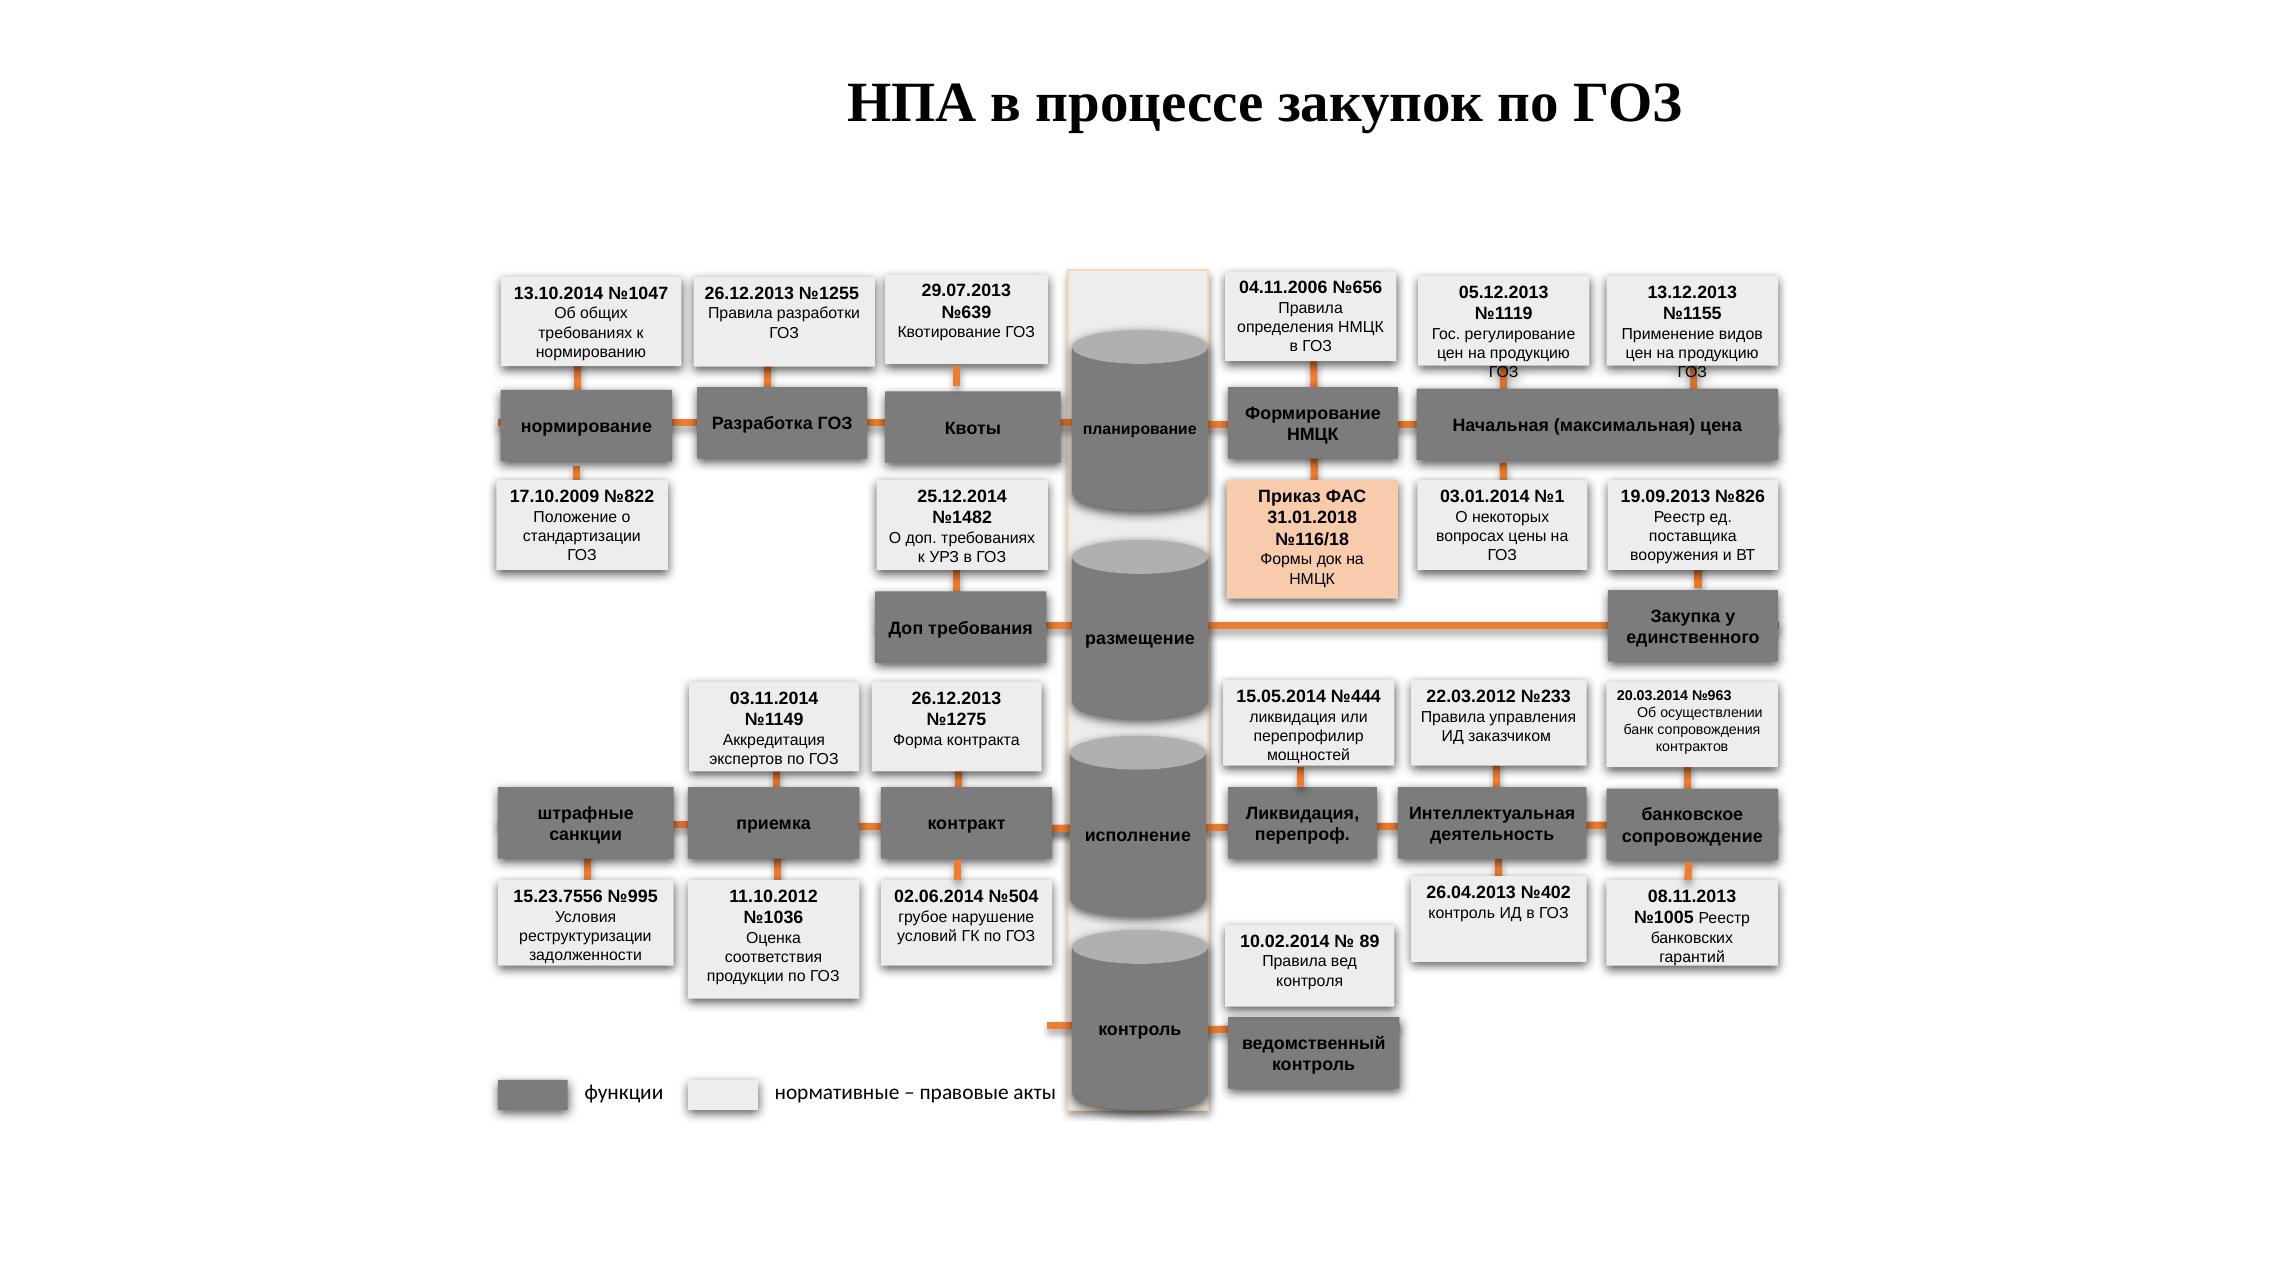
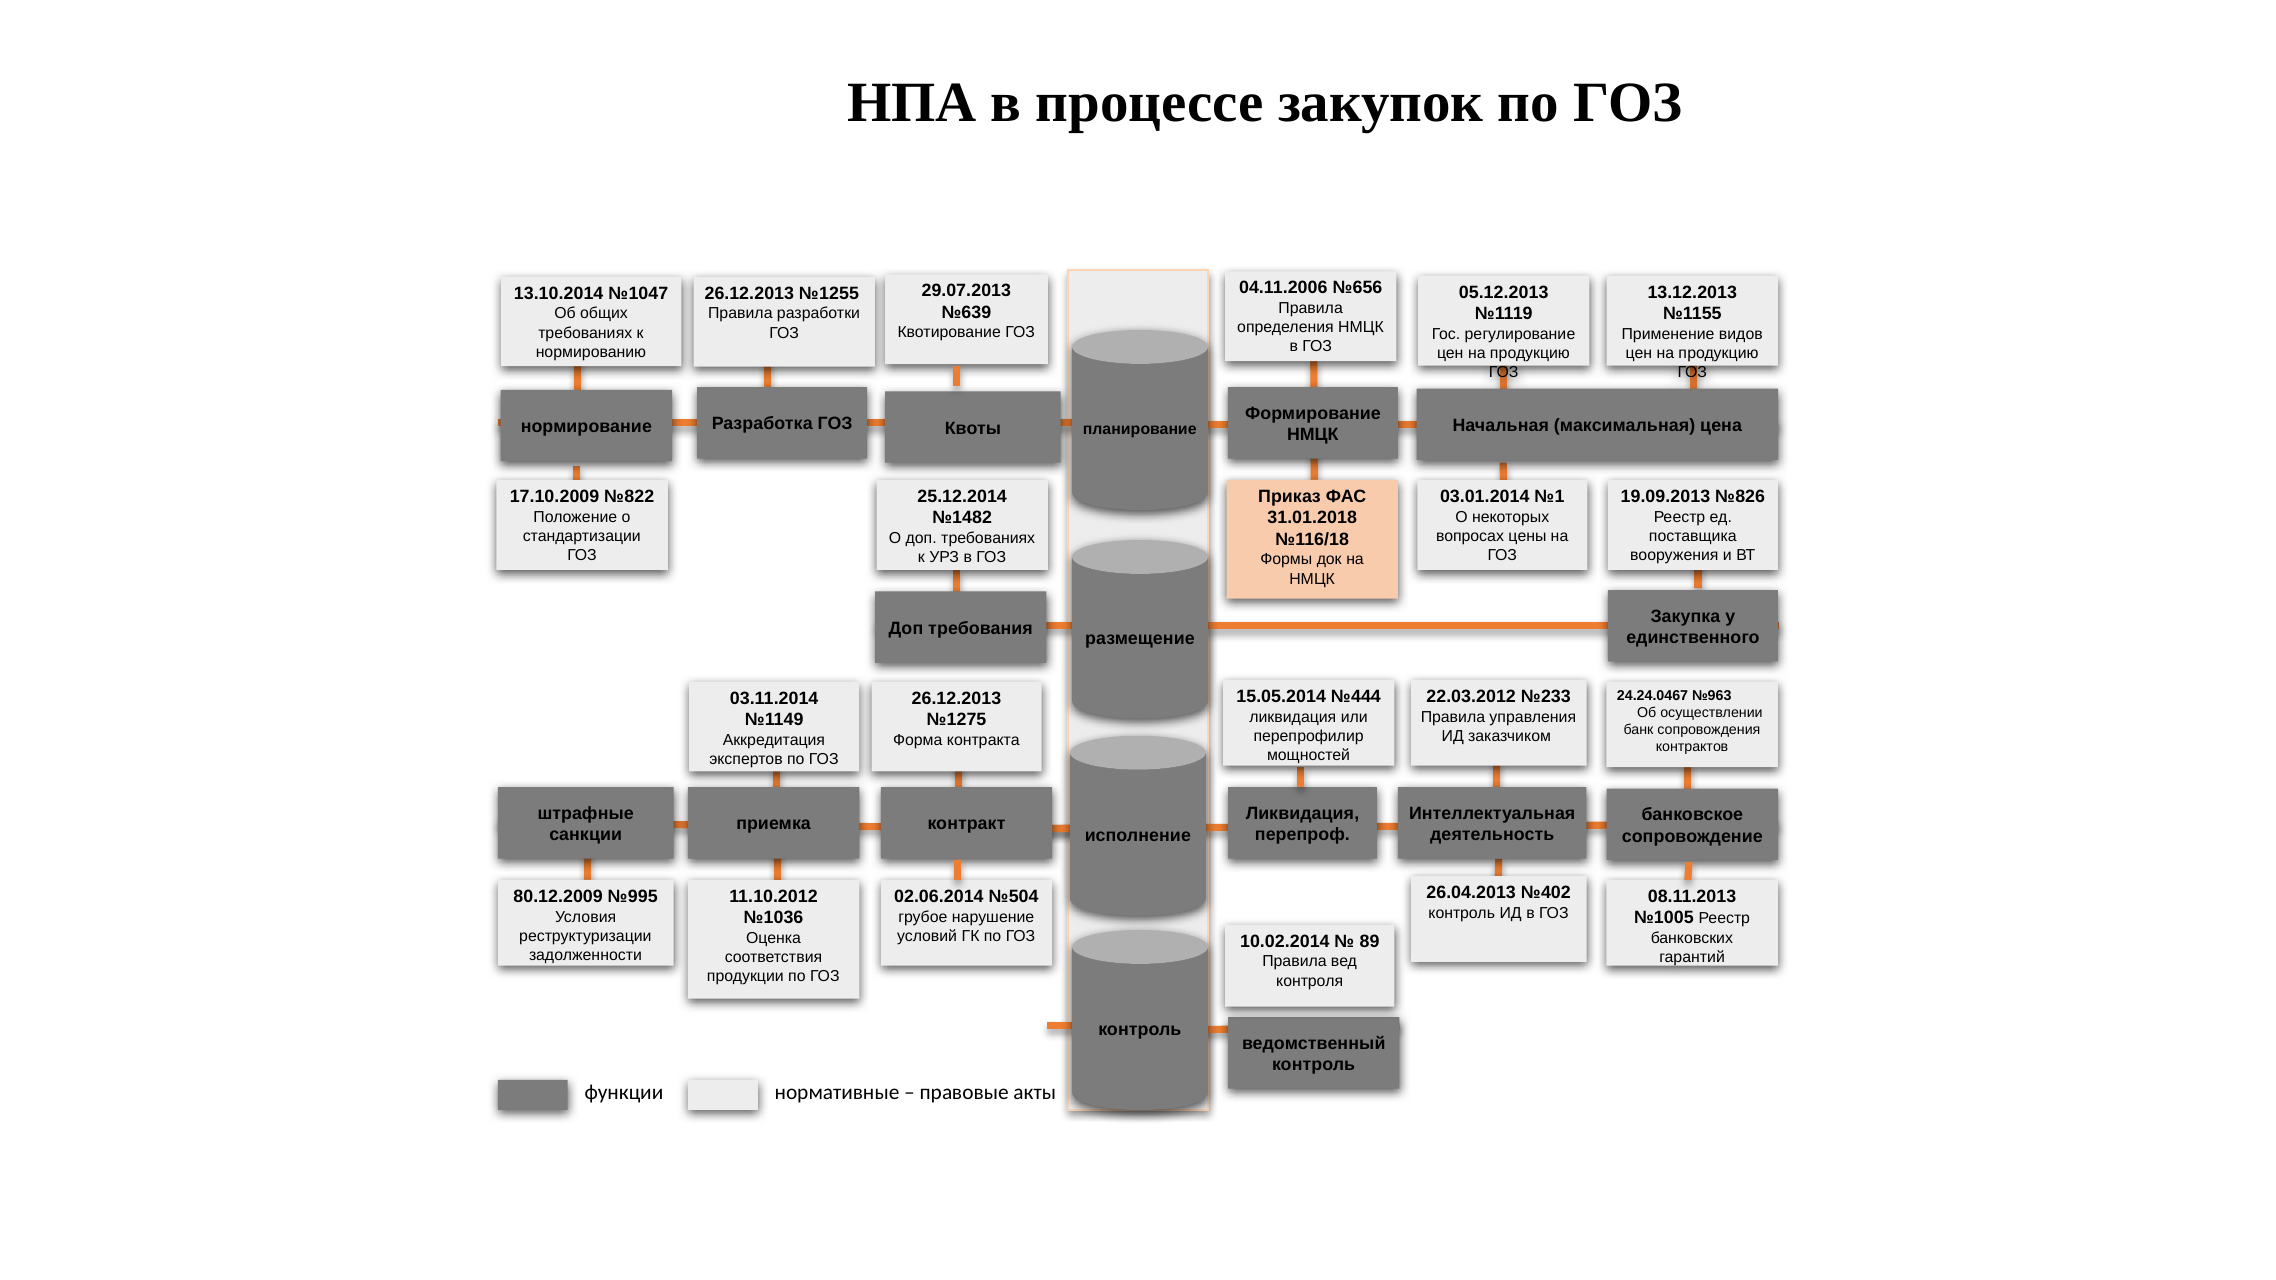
20.03.2014: 20.03.2014 -> 24.24.0467 (1653, 696)
15.23.7556: 15.23.7556 -> 80.12.2009 (558, 897)
